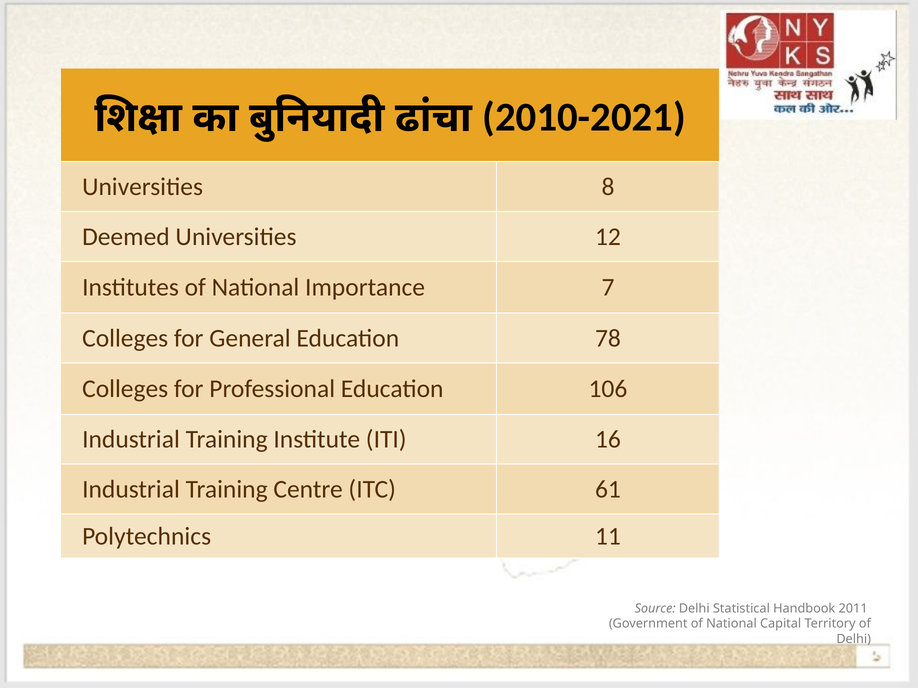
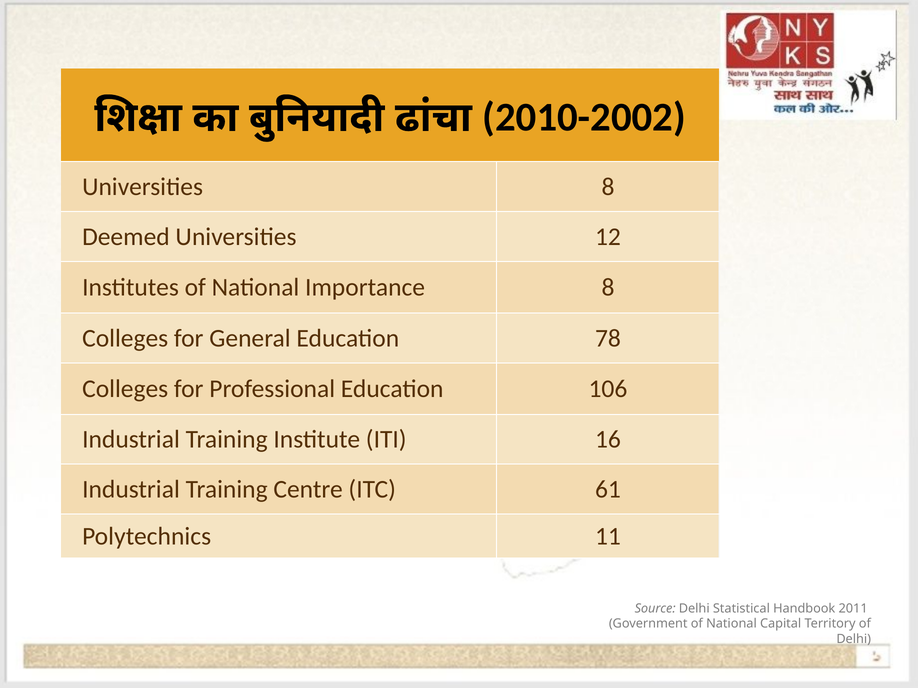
2010-2021: 2010-2021 -> 2010-2002 (584, 118)
Importance 7: 7 -> 8 (608, 288)
